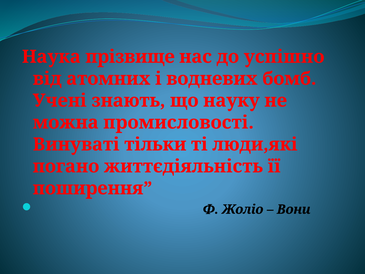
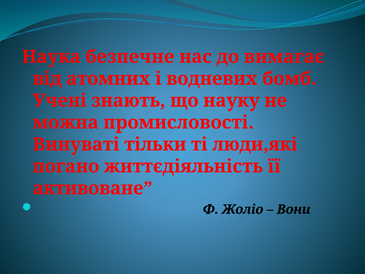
прізвище: прізвище -> безпечне (130, 57)
успішно: успішно -> вимагає (284, 57)
поширення: поширення -> активоване (93, 188)
